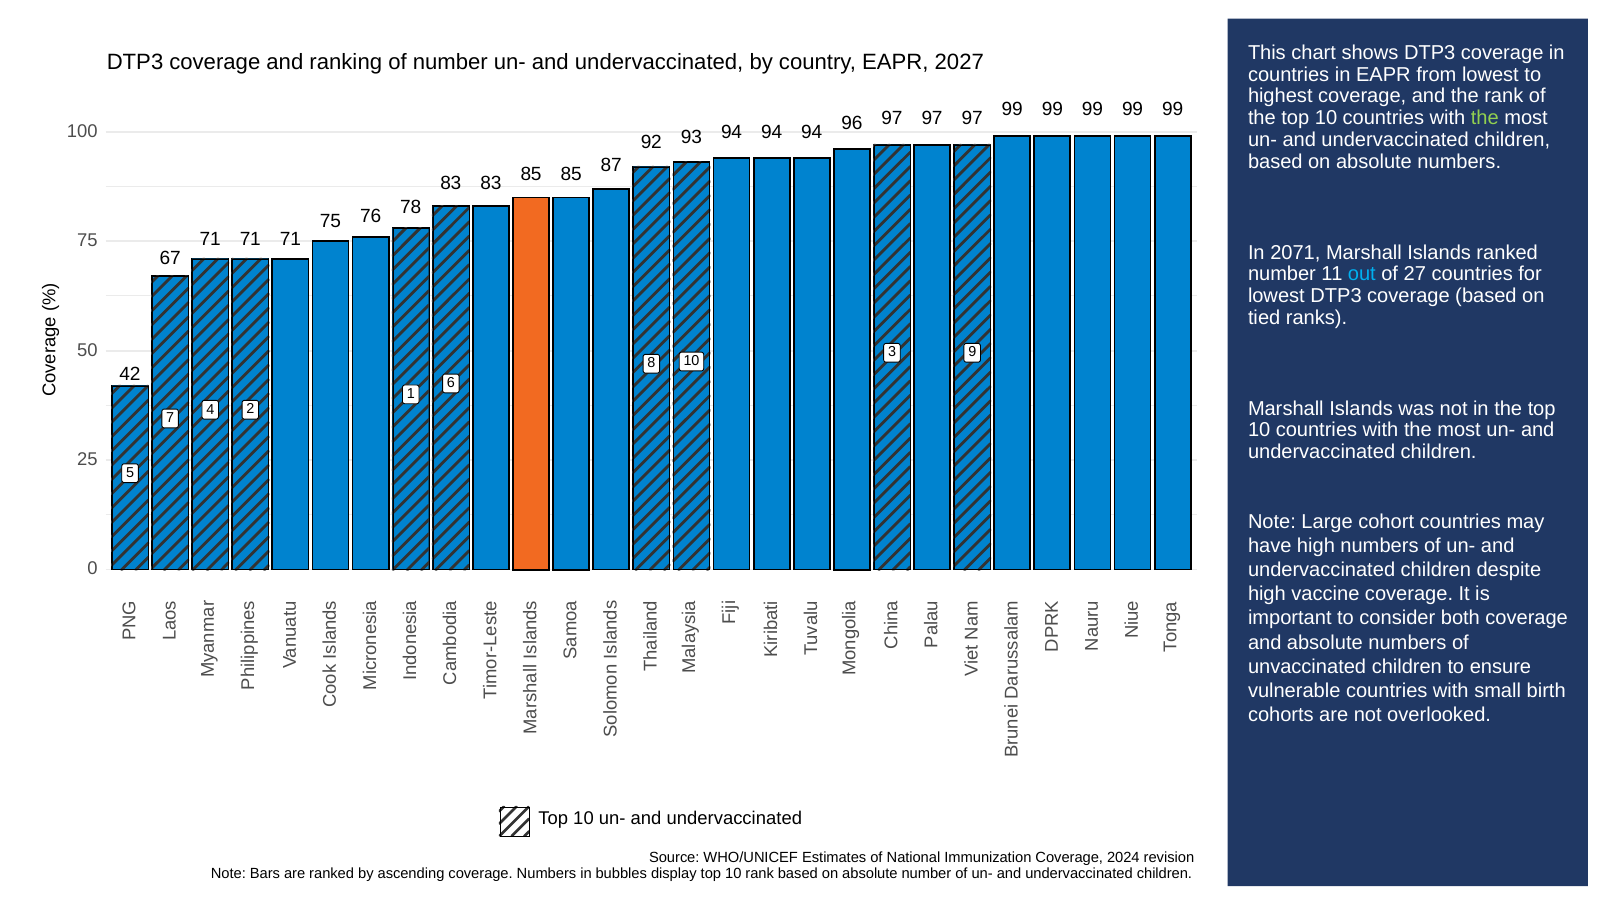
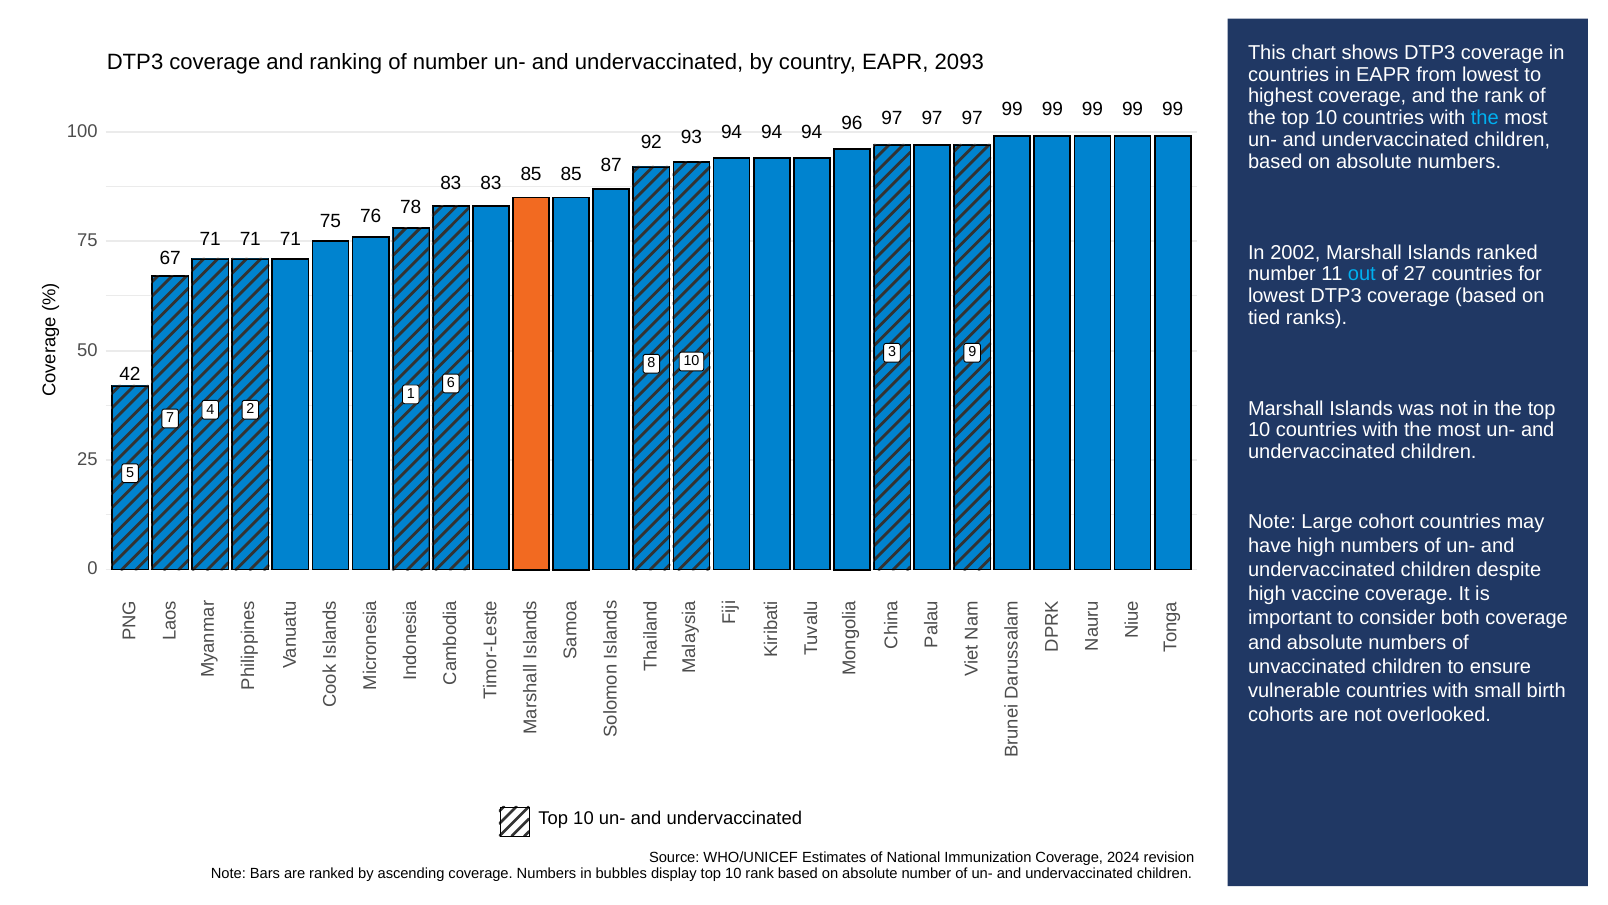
2027: 2027 -> 2093 (959, 62)
the colour: light green -> light blue (1485, 118)
2071: 2071 -> 2002 (1295, 252)
